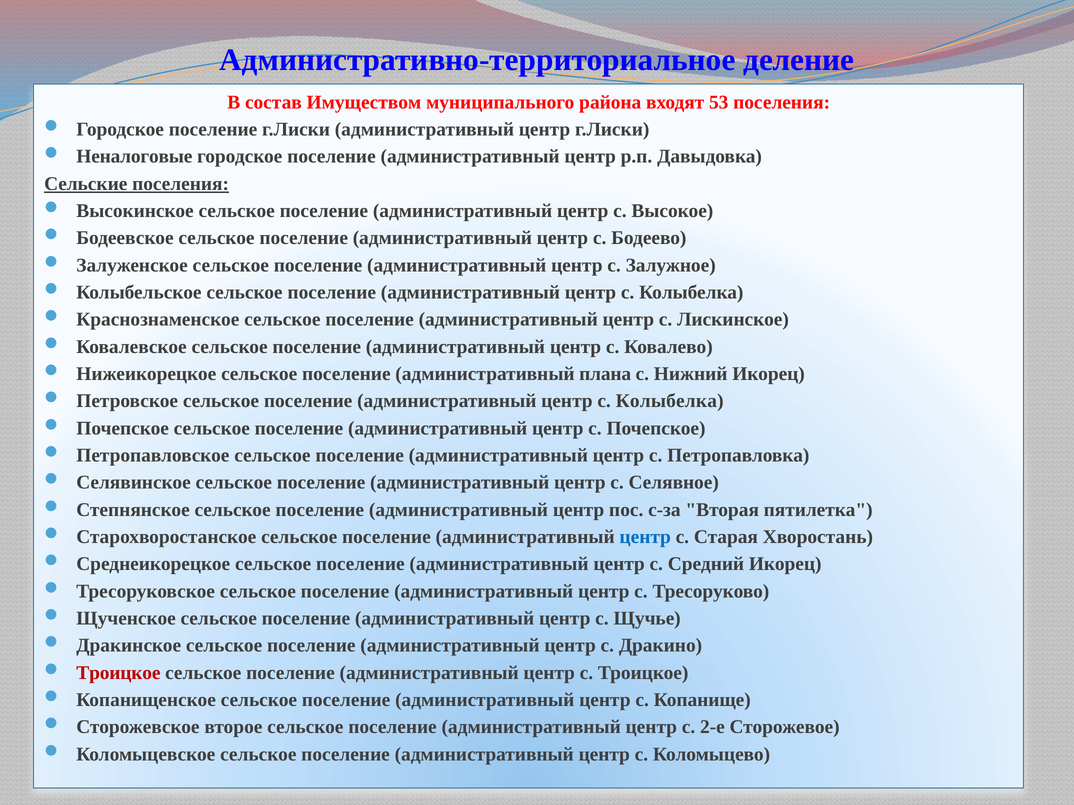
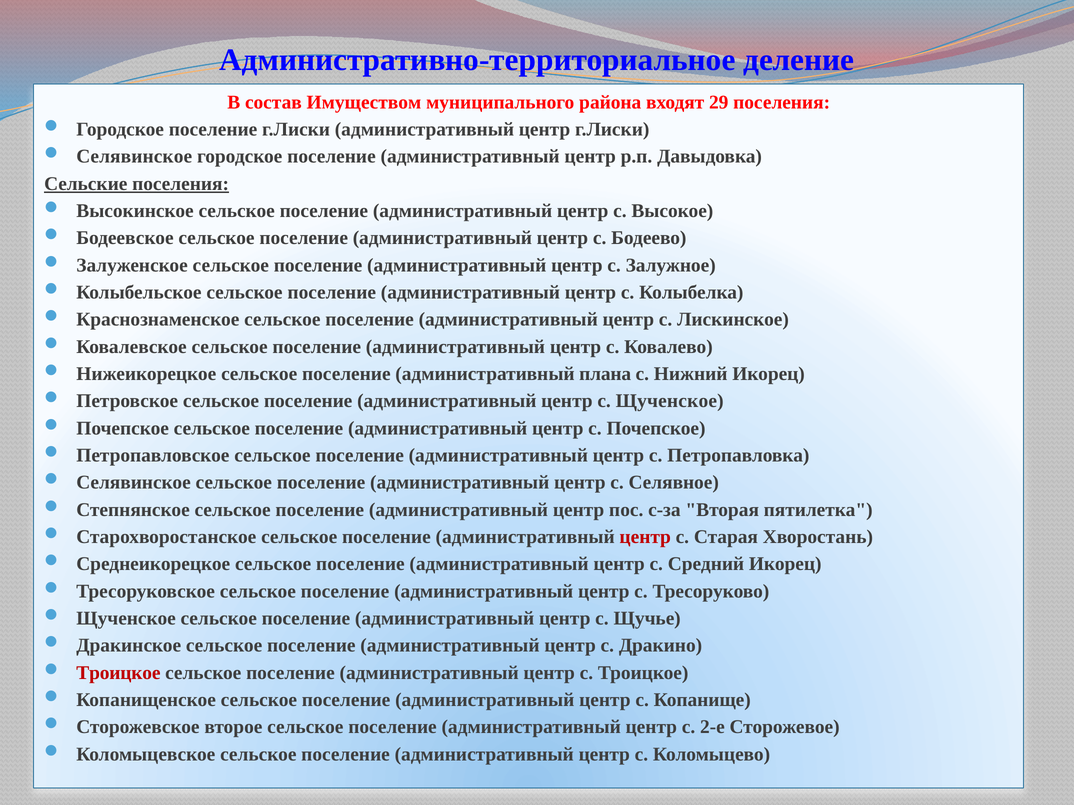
53: 53 -> 29 (719, 102)
Неналоговые: Неналоговые -> Селявинское (134, 157)
Колыбелка: Колыбелка -> Щученское (670, 401)
центр colour: blue -> red (645, 537)
